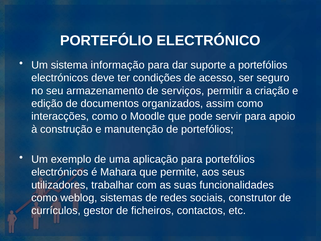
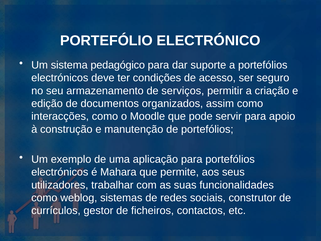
informação: informação -> pedagógico (118, 65)
